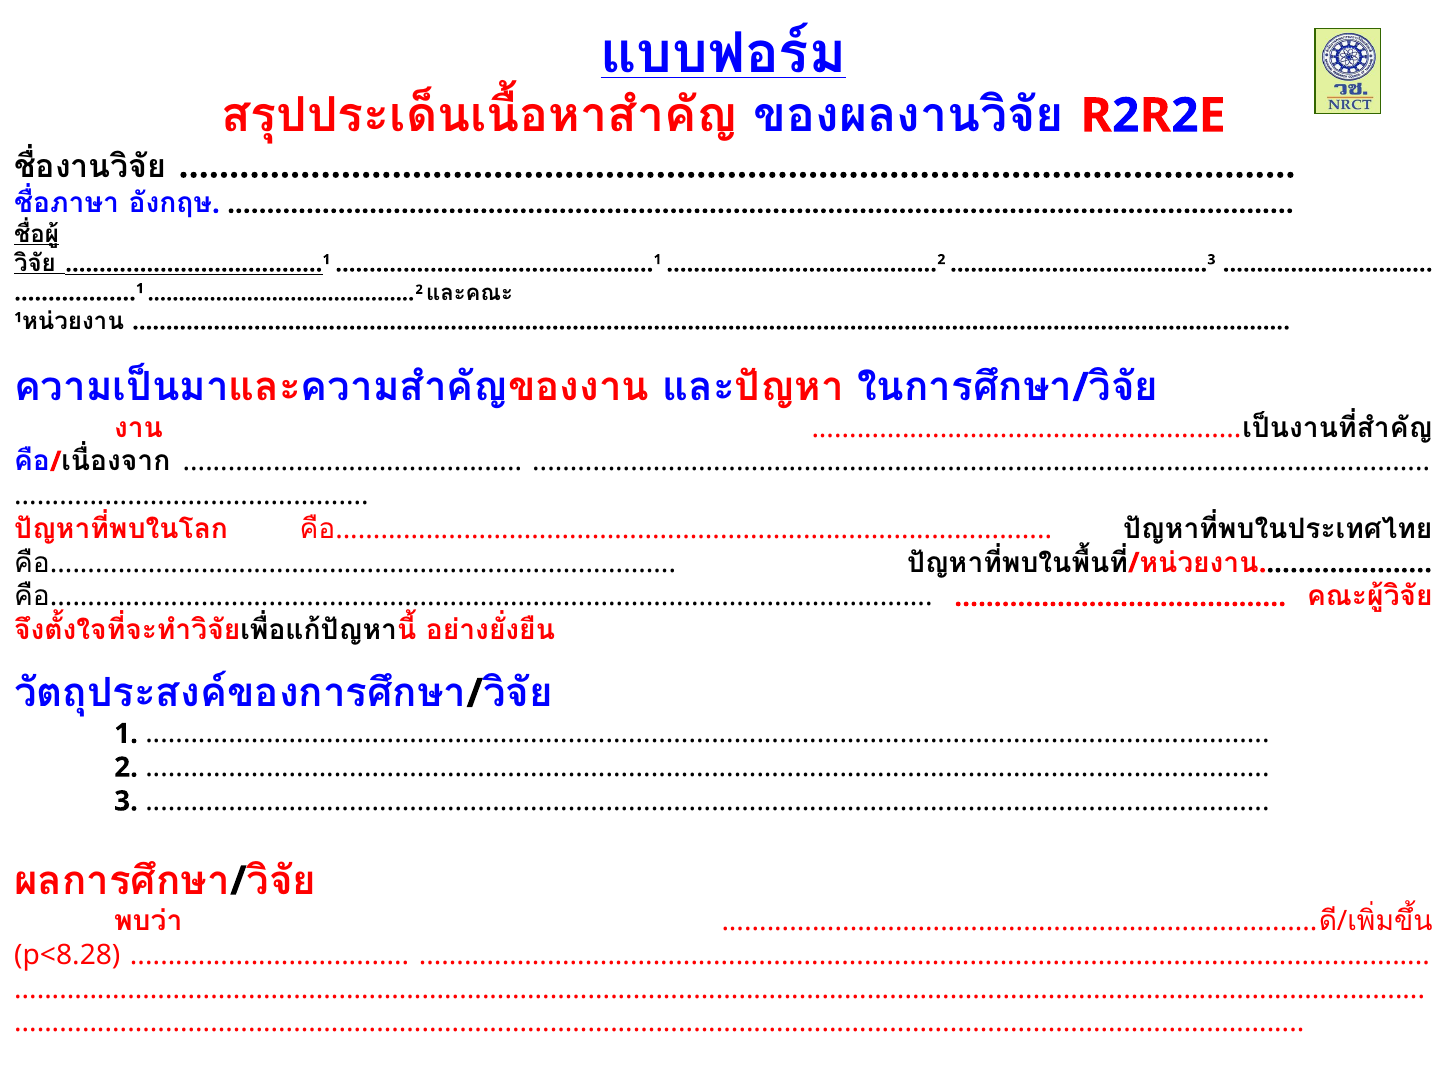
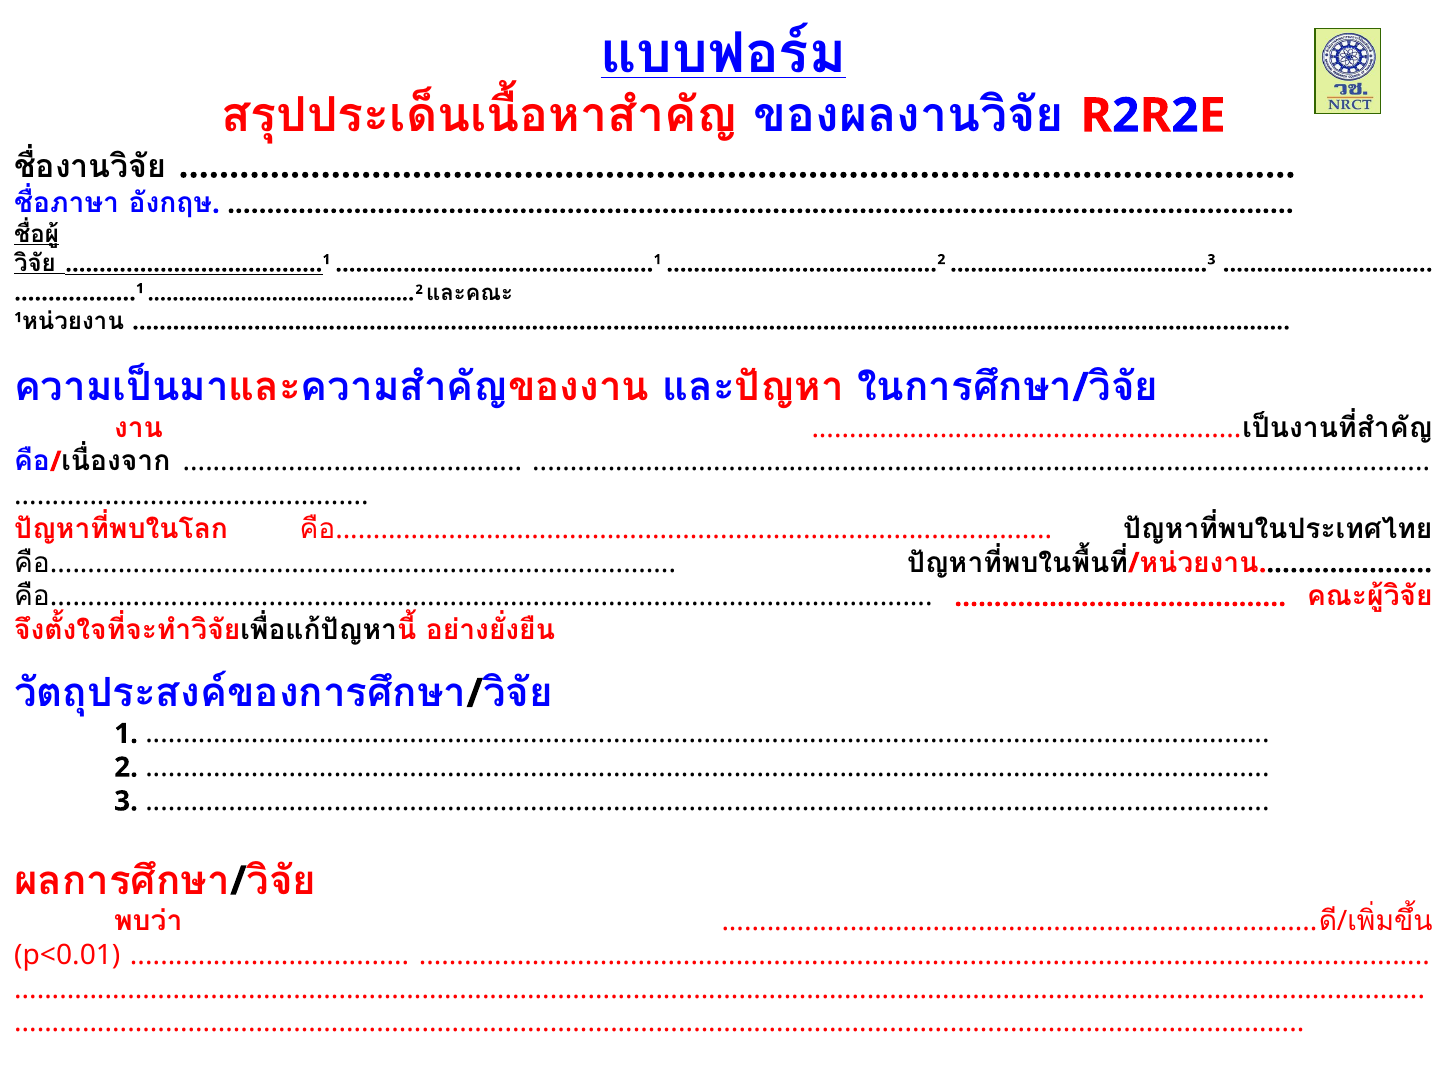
p<8.28: p<8.28 -> p<0.01 (67, 955)
